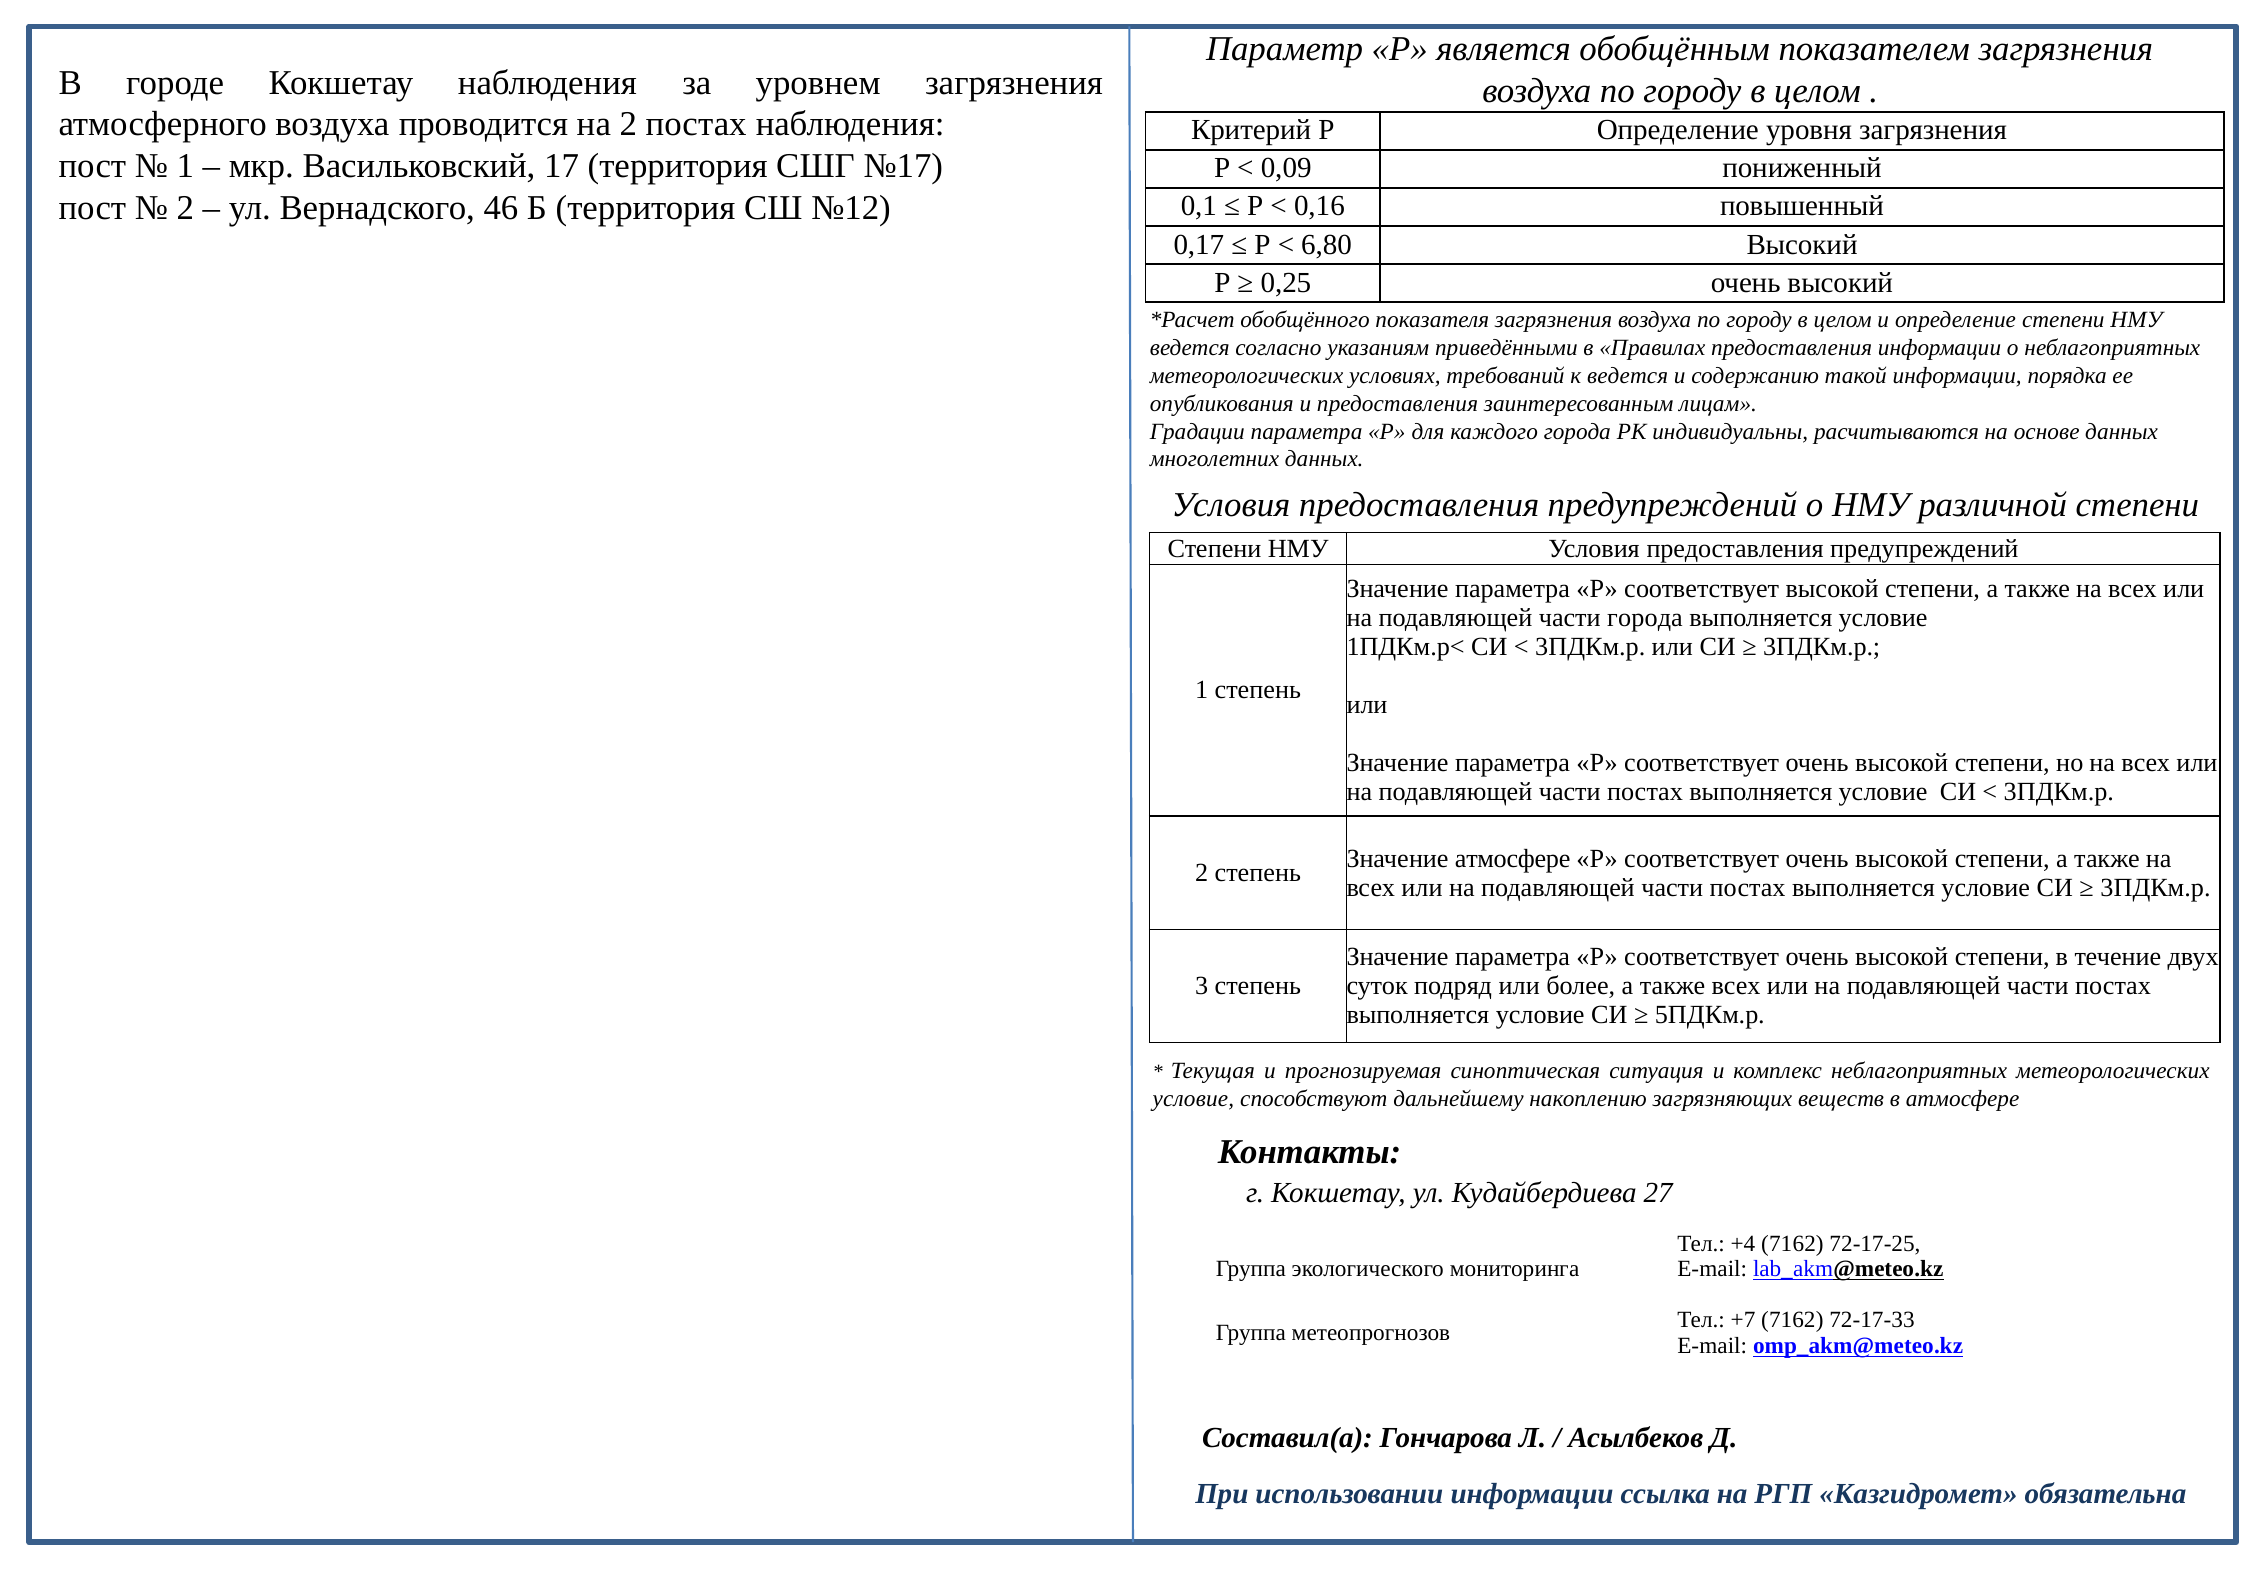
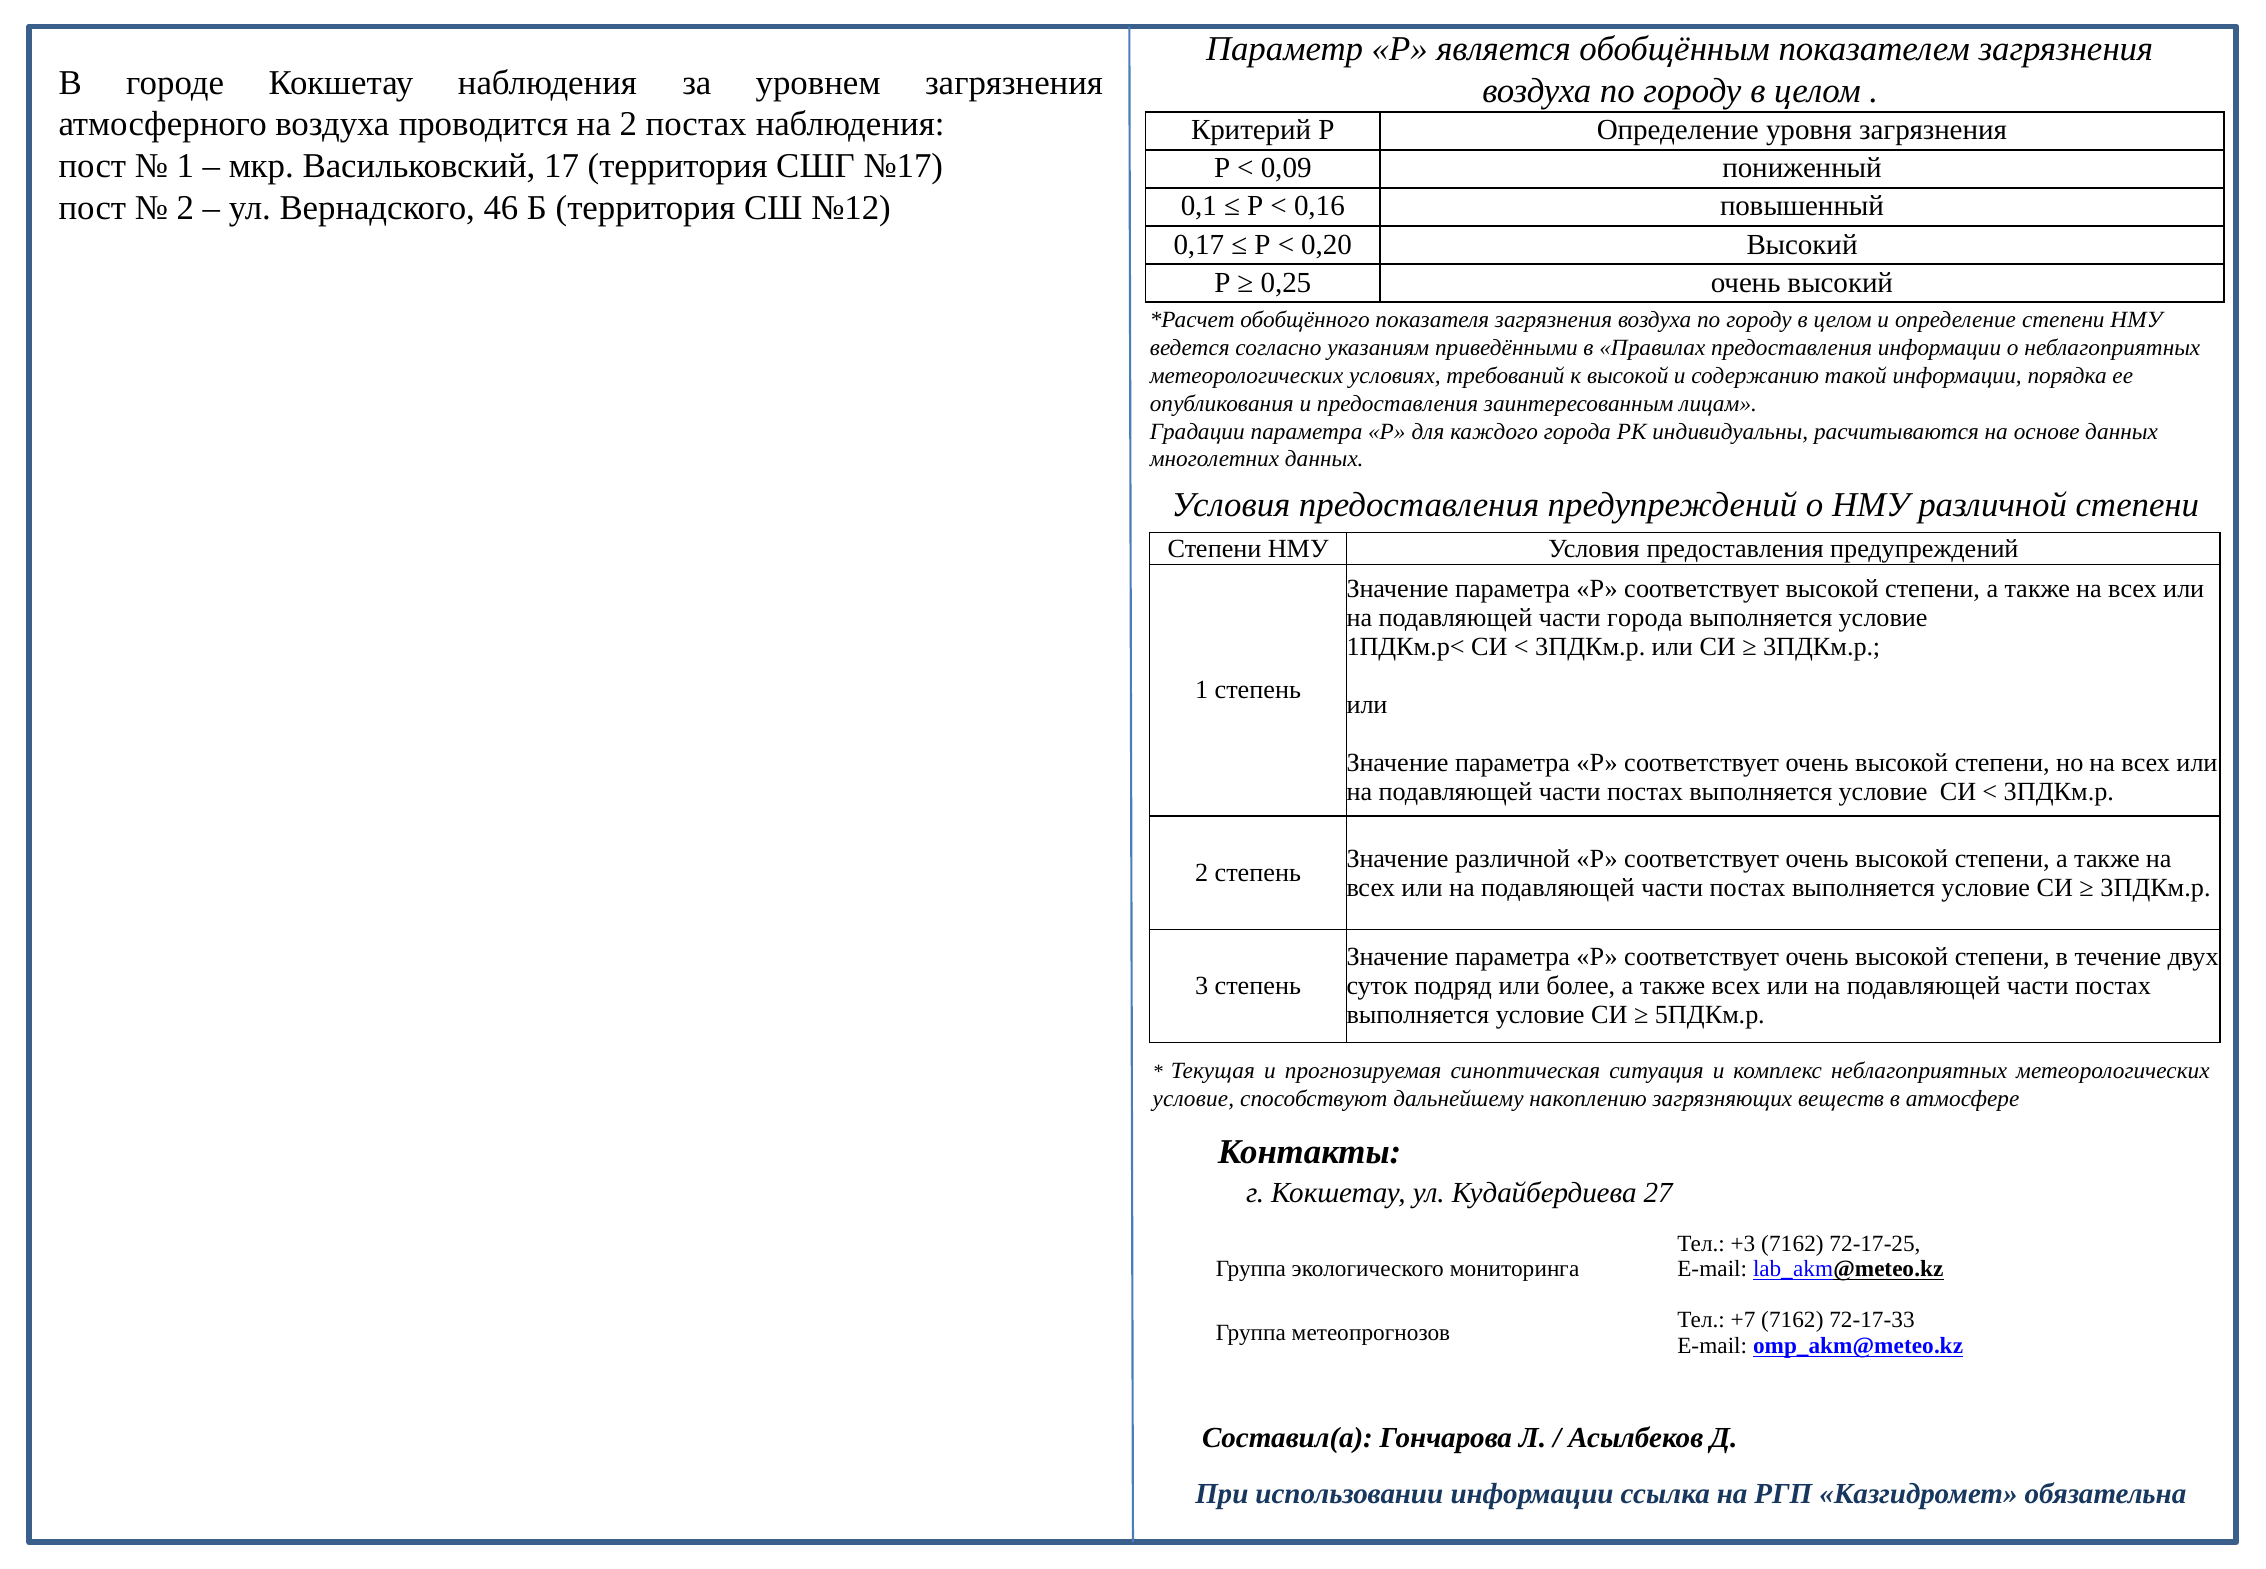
6,80: 6,80 -> 0,20 (1327, 244)
к ведется: ведется -> высокой (1628, 376)
Значение атмосфере: атмосфере -> различной (1513, 858)
+4: +4 -> +3 (1743, 1243)
